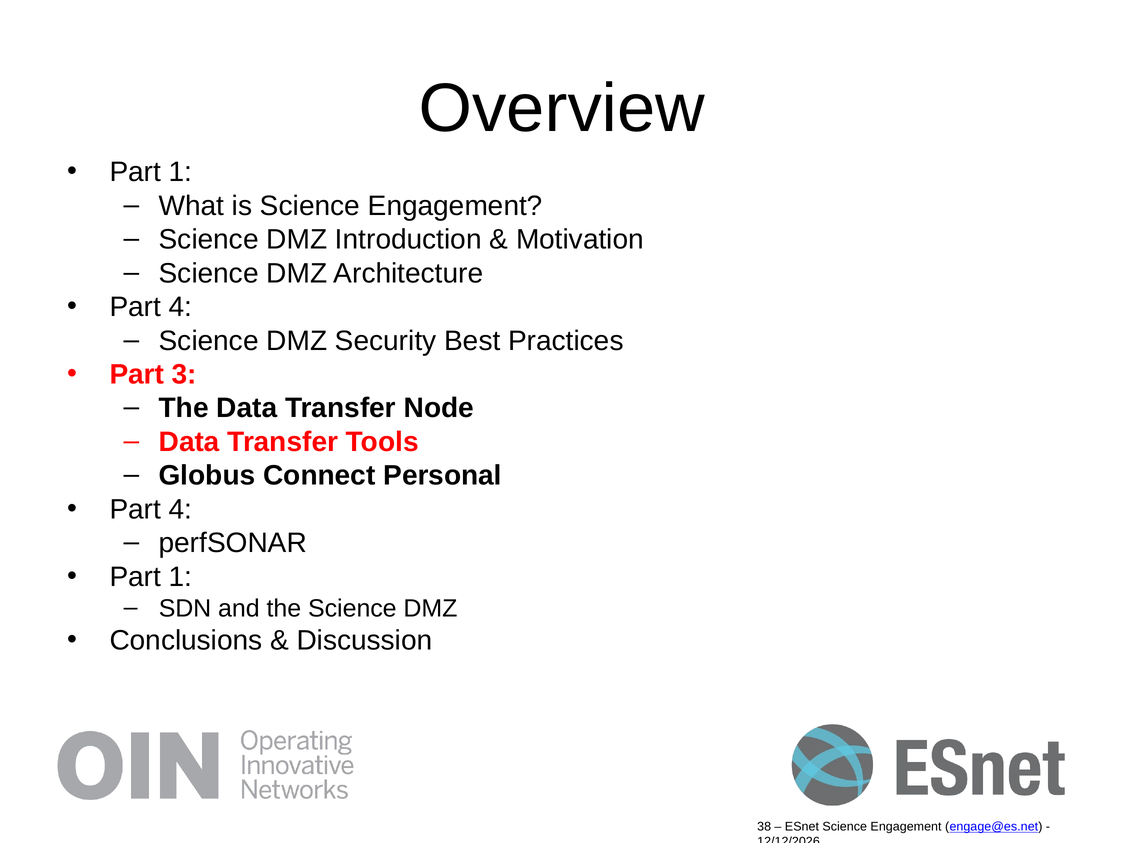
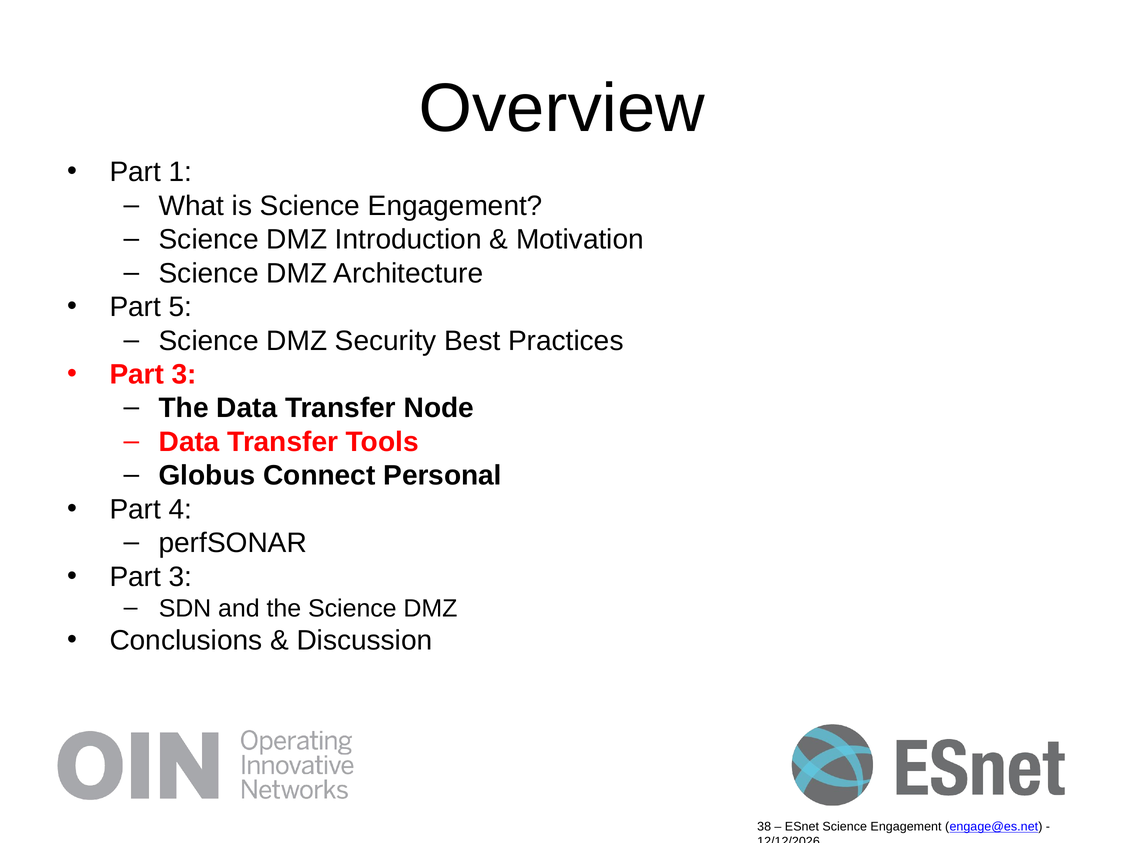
4: 4 -> 5 (180, 307)
1: 1 -> 3 (180, 577)
